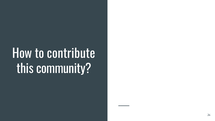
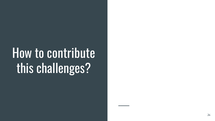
community: community -> challenges (64, 69)
